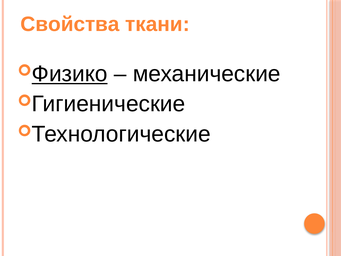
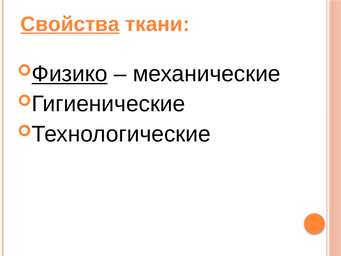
Свойства underline: none -> present (70, 24)
